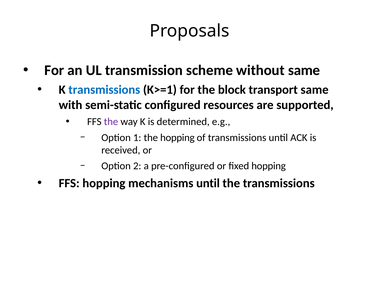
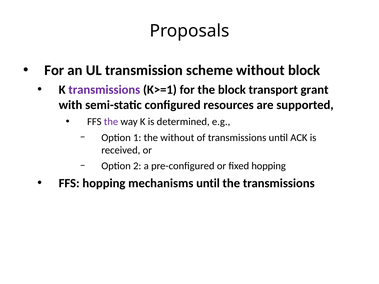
without same: same -> block (304, 70)
transmissions colour: blue -> purple (104, 90)
transport same: same -> grant (315, 90)
the hopping: hopping -> without (177, 138)
